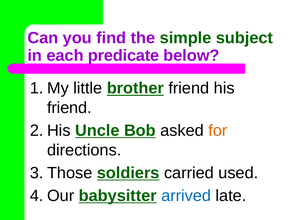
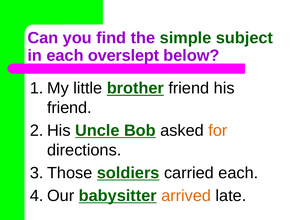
predicate: predicate -> overslept (124, 56)
carried used: used -> each (238, 173)
arrived colour: blue -> orange (186, 196)
